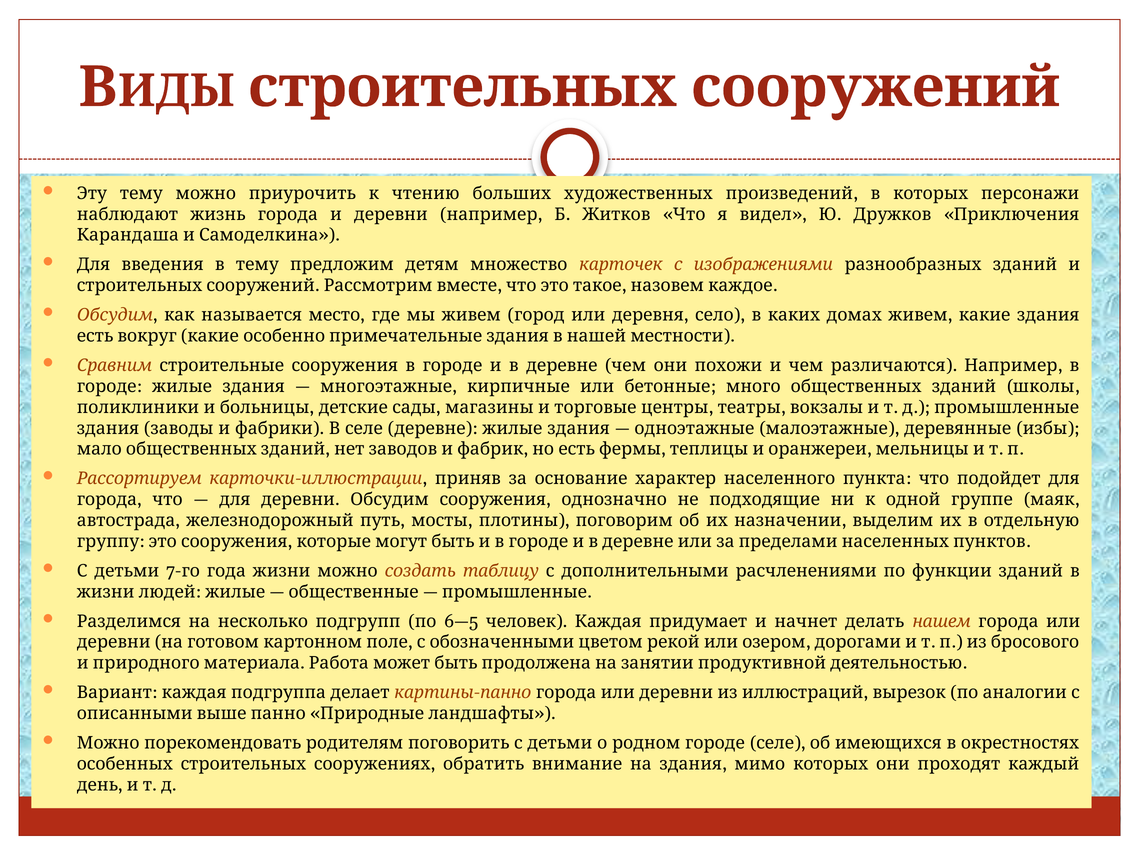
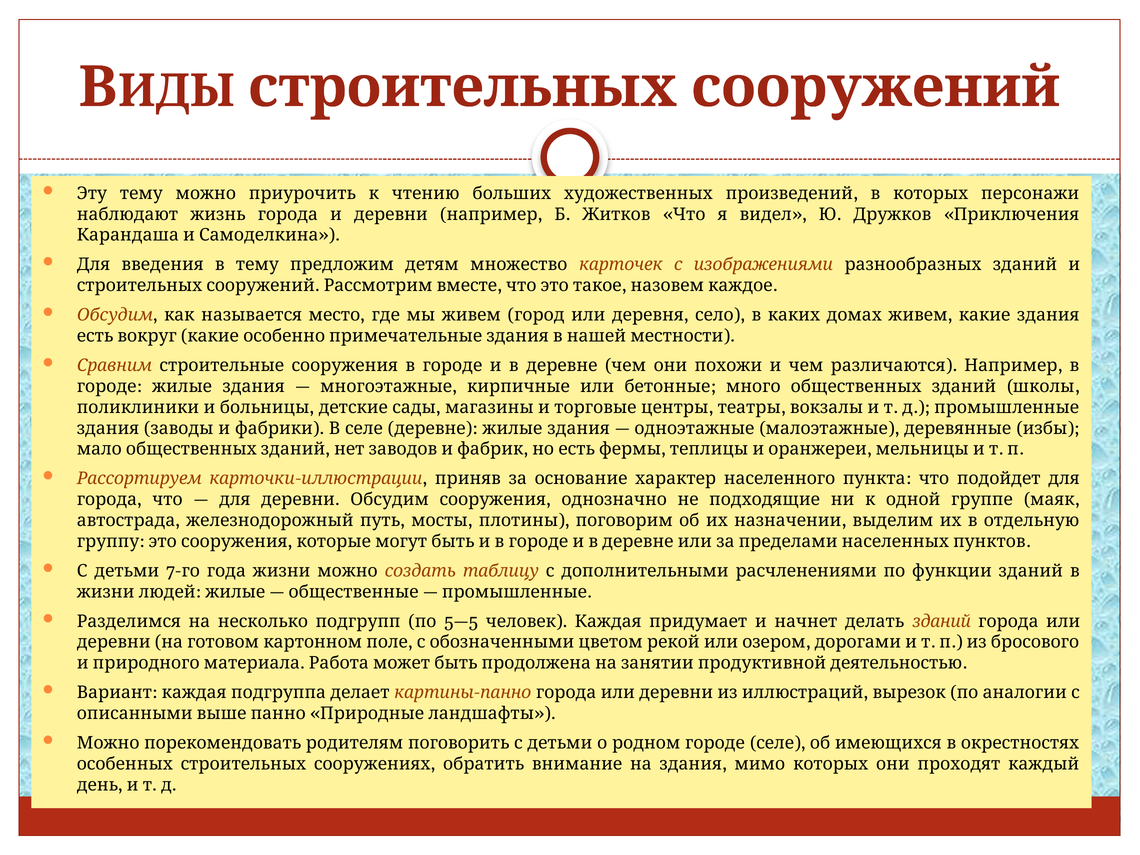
6—5: 6—5 -> 5—5 (461, 621)
делать нашем: нашем -> зданий (942, 621)
